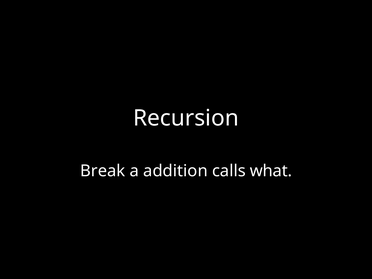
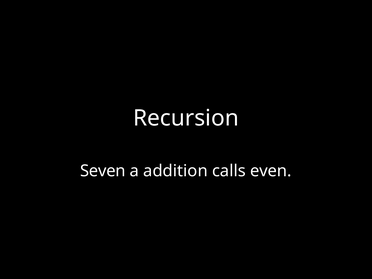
Break: Break -> Seven (103, 171)
what: what -> even (271, 171)
